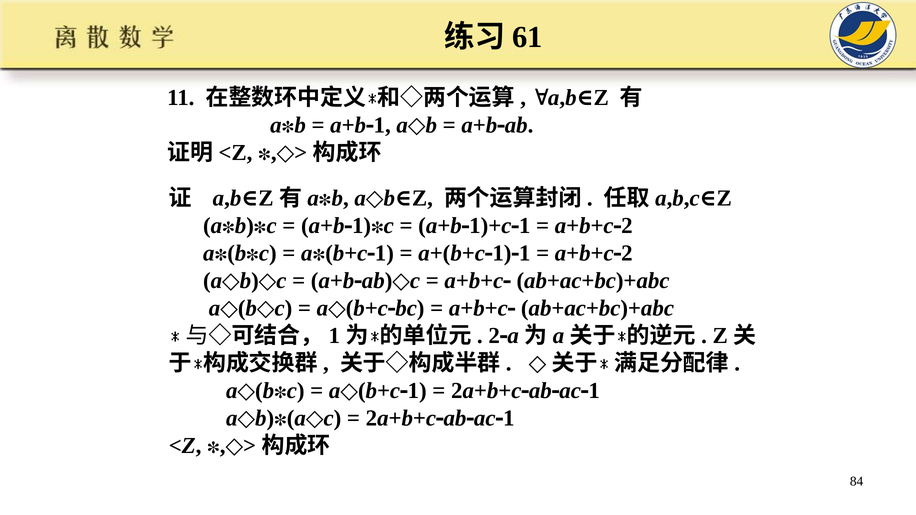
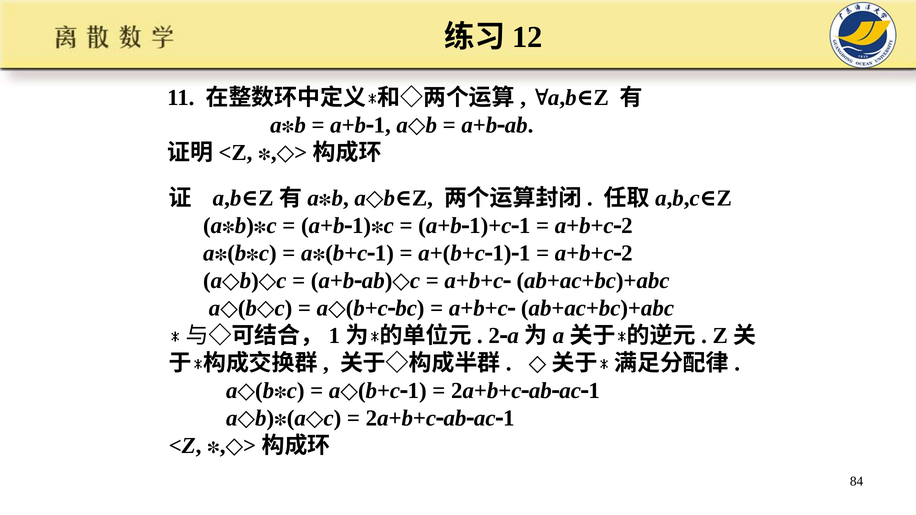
61: 61 -> 12 (528, 37)
